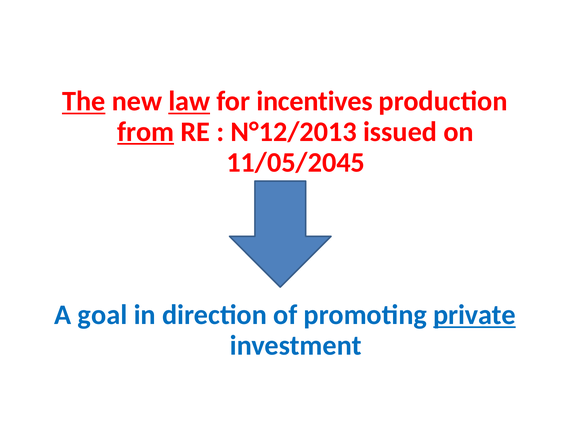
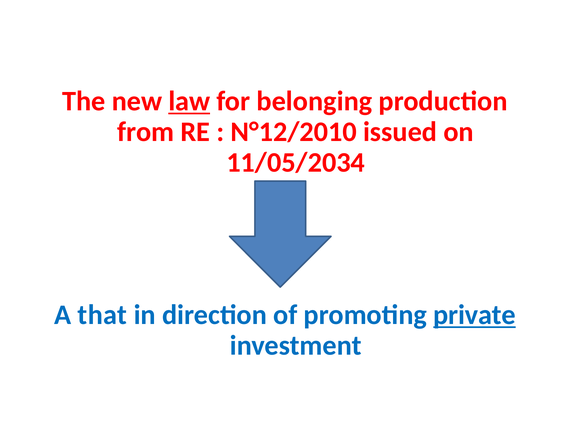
The underline: present -> none (84, 101)
incentives: incentives -> belonging (314, 101)
from underline: present -> none (146, 132)
N°12/2013: N°12/2013 -> N°12/2010 (294, 132)
11/05/2045: 11/05/2045 -> 11/05/2034 (296, 162)
goal: goal -> that (102, 315)
